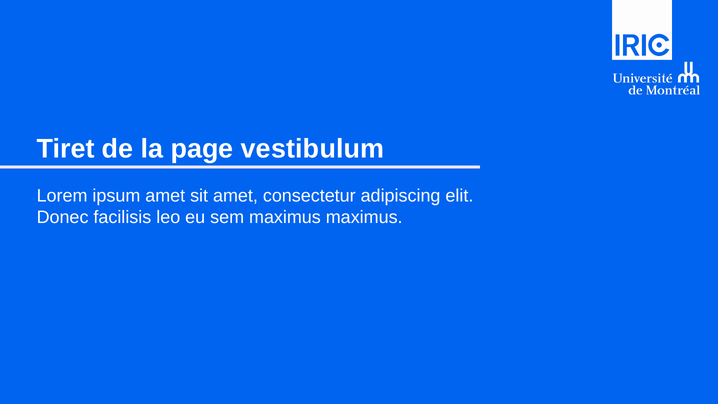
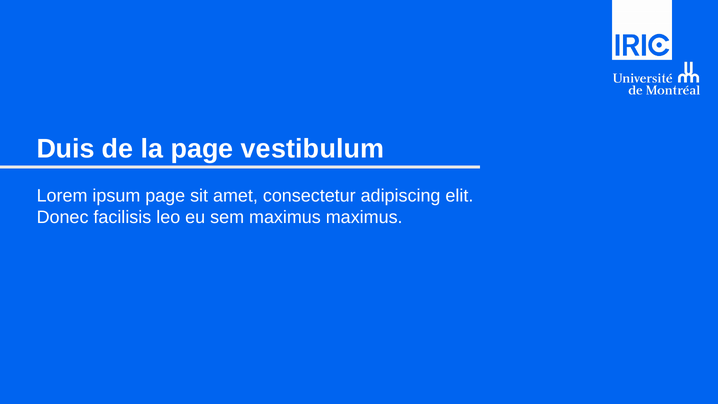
Tiret: Tiret -> Duis (66, 149)
ipsum amet: amet -> page (165, 196)
